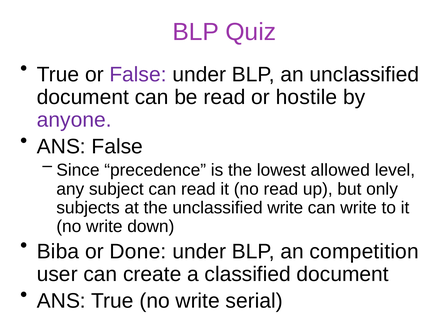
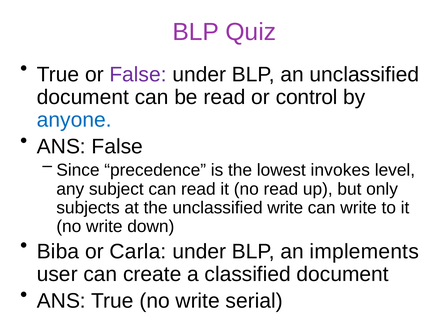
hostile: hostile -> control (307, 97)
anyone colour: purple -> blue (74, 120)
allowed: allowed -> invokes (340, 170)
Done: Done -> Carla (138, 251)
competition: competition -> implements (364, 251)
